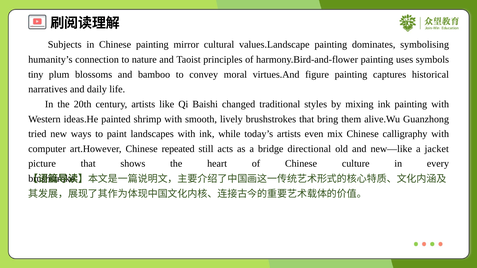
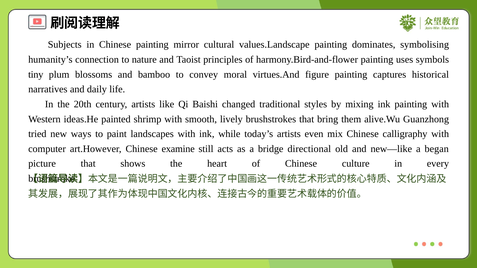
repeated: repeated -> examine (178, 149)
jacket: jacket -> began (437, 149)
